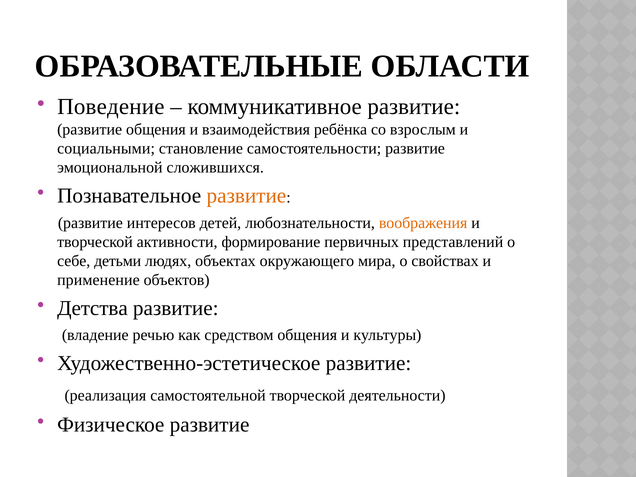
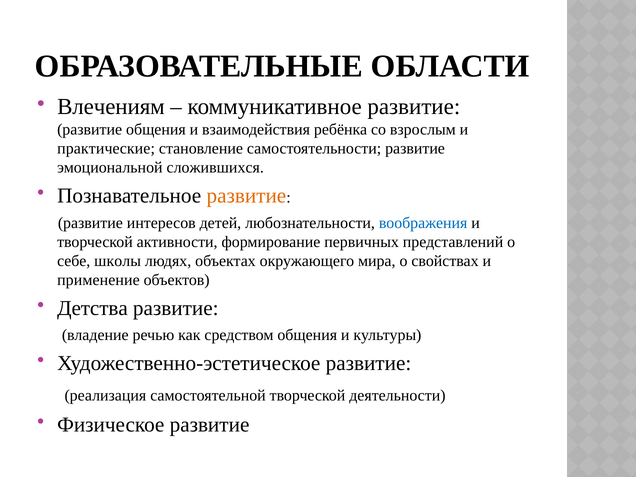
Поведение: Поведение -> Влечениям (111, 107)
социальными: социальными -> практические (106, 149)
воображения colour: orange -> blue (423, 223)
детьми: детьми -> школы (118, 261)
